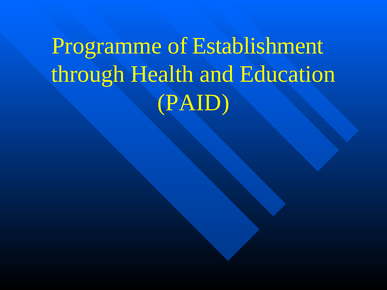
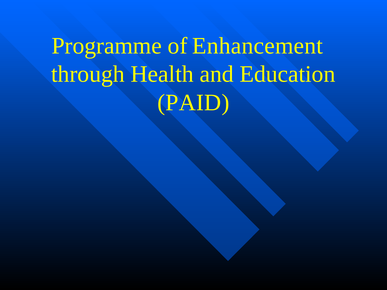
Establishment: Establishment -> Enhancement (258, 46)
